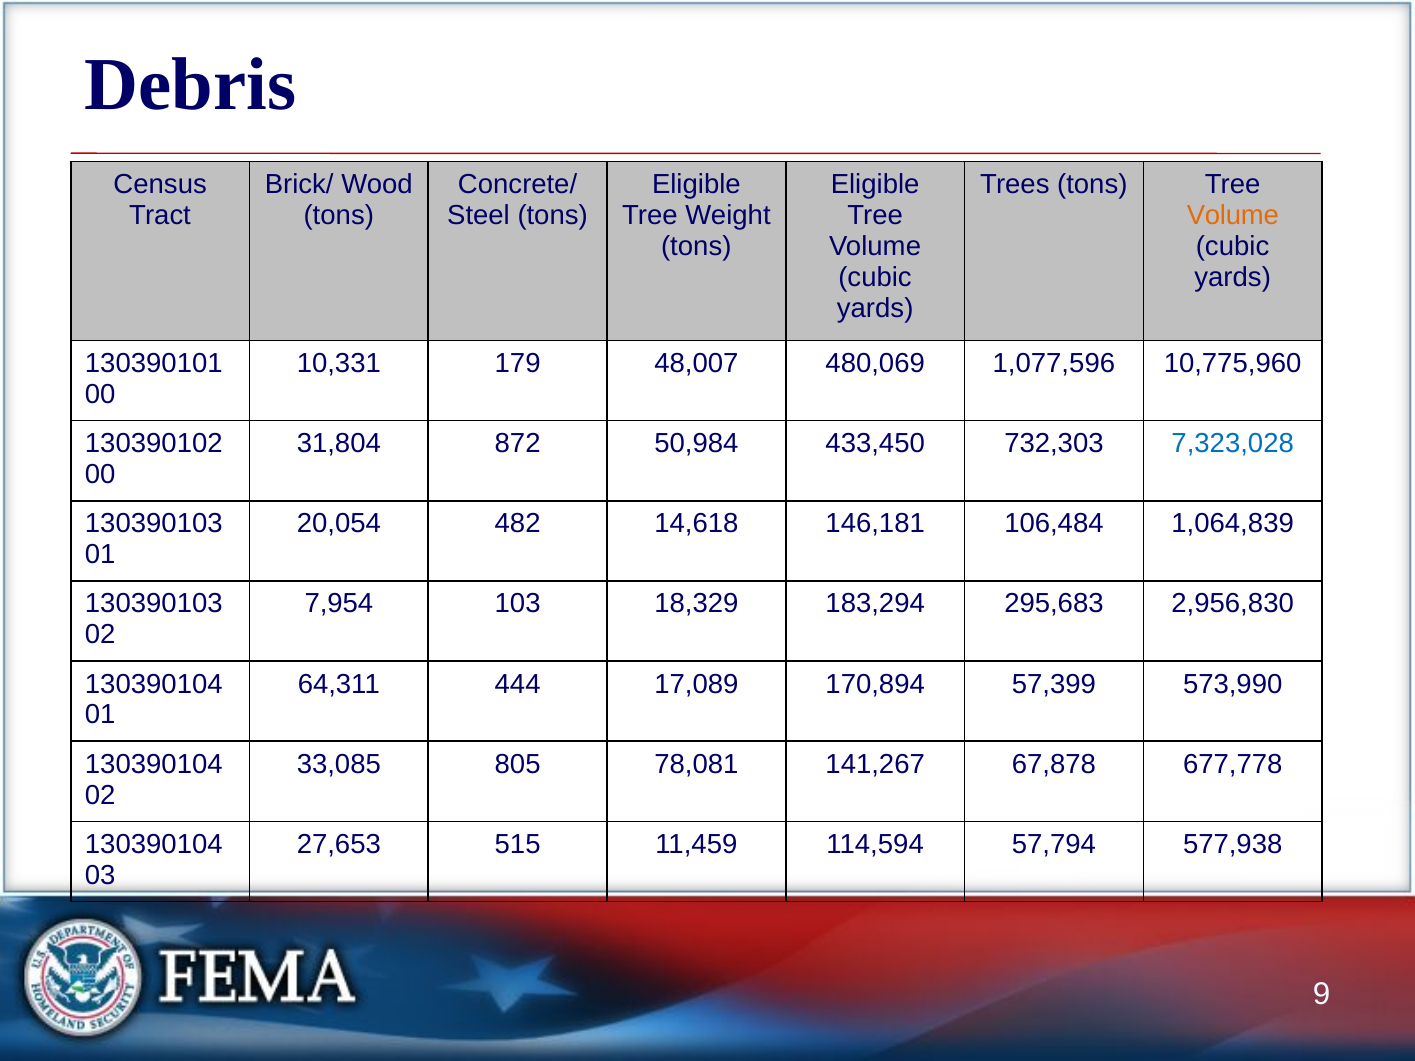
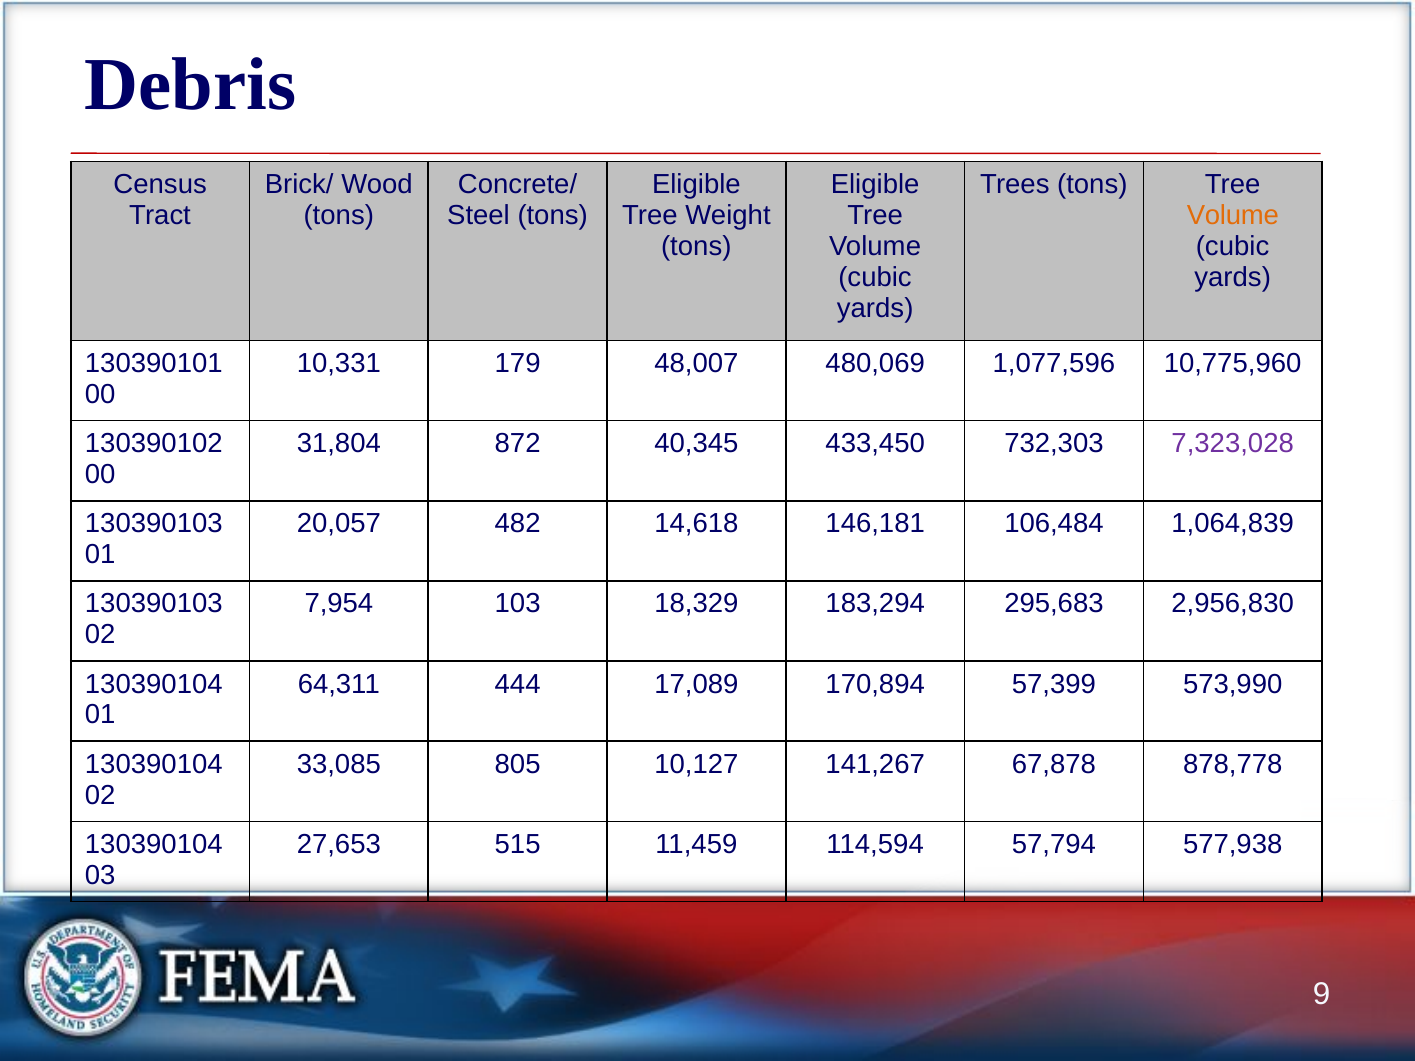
50,984: 50,984 -> 40,345 (696, 444)
7,323,028 colour: blue -> purple (1233, 444)
20,054: 20,054 -> 20,057 (339, 524)
78,081: 78,081 -> 10,127 (696, 764)
677,778: 677,778 -> 878,778 (1233, 764)
